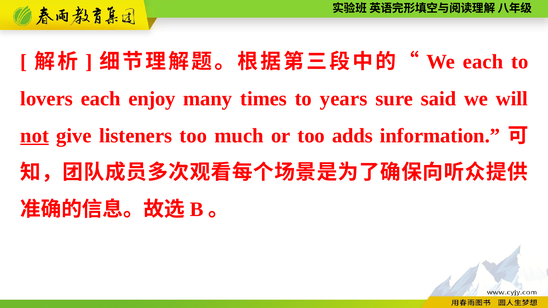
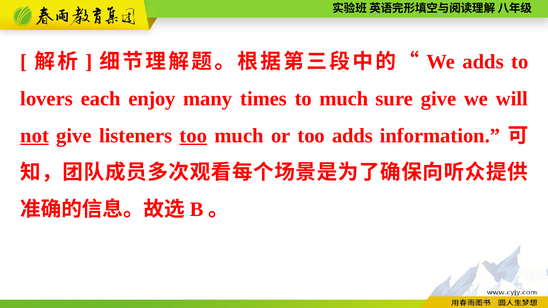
We each: each -> adds (483, 62)
to years: years -> much (344, 99)
sure said: said -> give (438, 99)
too underline: none -> present (193, 136)
